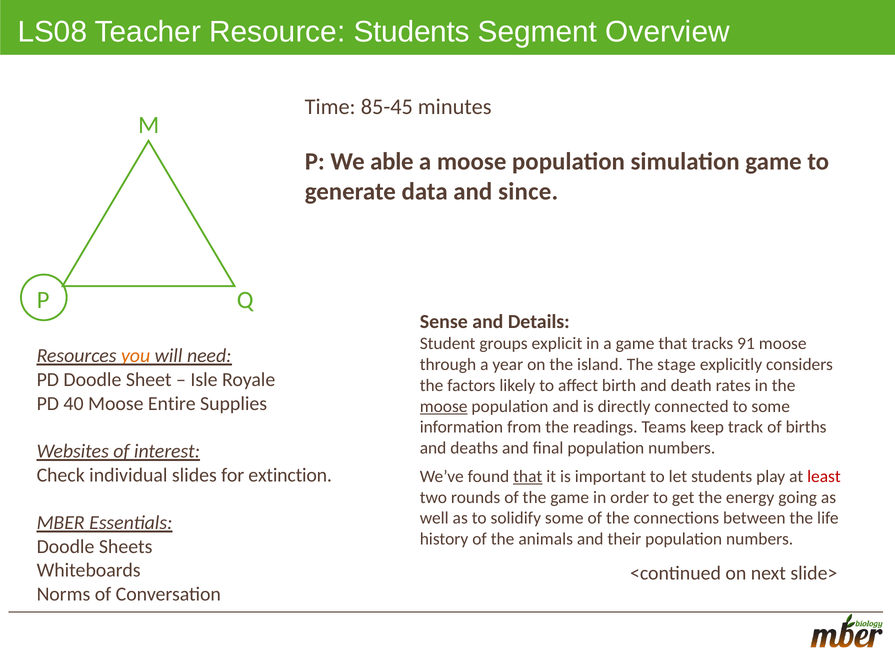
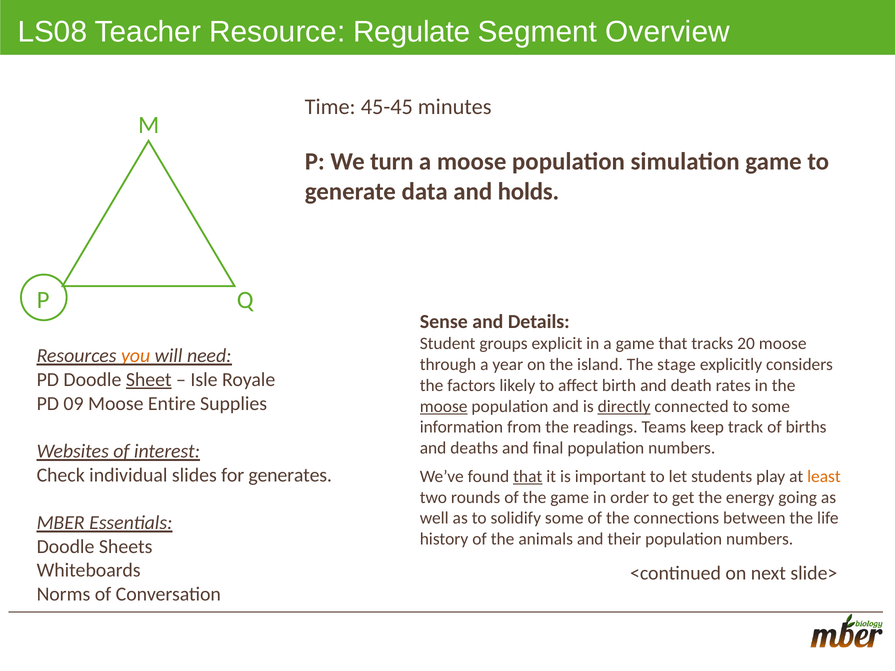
Resource Students: Students -> Regulate (412, 32)
85-45: 85-45 -> 45-45 (387, 107)
able: able -> turn (392, 162)
since: since -> holds (528, 192)
91: 91 -> 20 (746, 344)
Sheet underline: none -> present (149, 380)
40: 40 -> 09 (74, 404)
directly underline: none -> present (624, 406)
extinction: extinction -> generates (290, 475)
least colour: red -> orange (824, 477)
